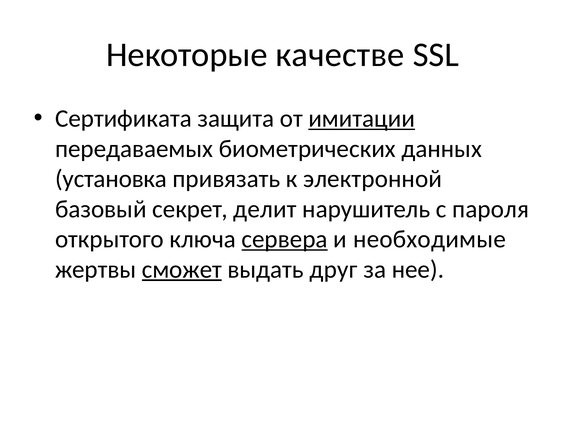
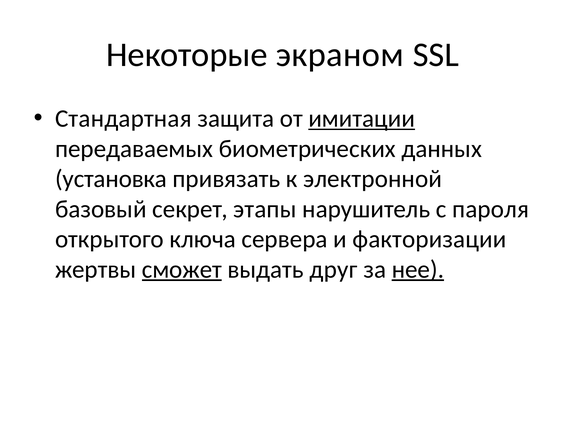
качестве: качестве -> экраном (340, 55)
Сертификата: Сертификата -> Стандартная (123, 119)
делит: делит -> этапы (265, 209)
сервера underline: present -> none (285, 239)
необходимые: необходимые -> факторизации (430, 239)
нее underline: none -> present (418, 269)
